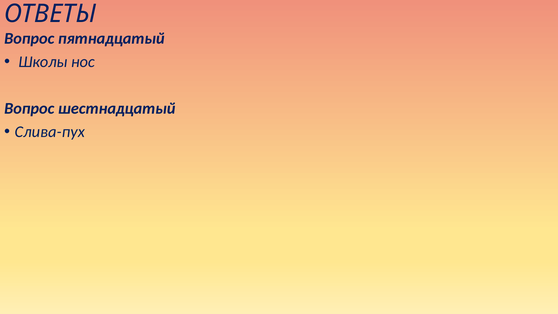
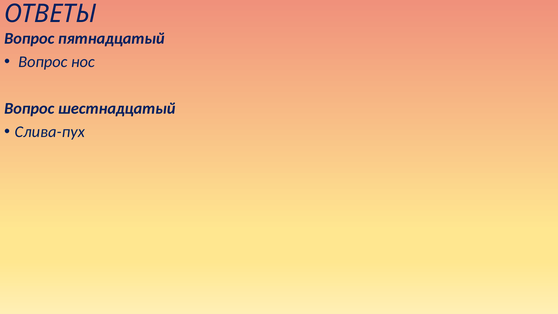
Школы: Школы -> Вопрос (43, 62)
